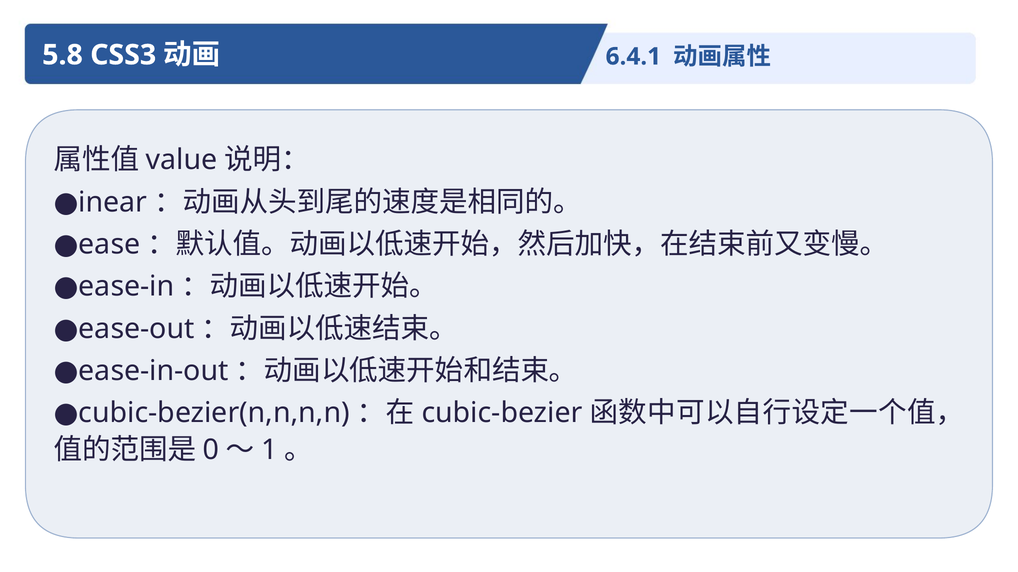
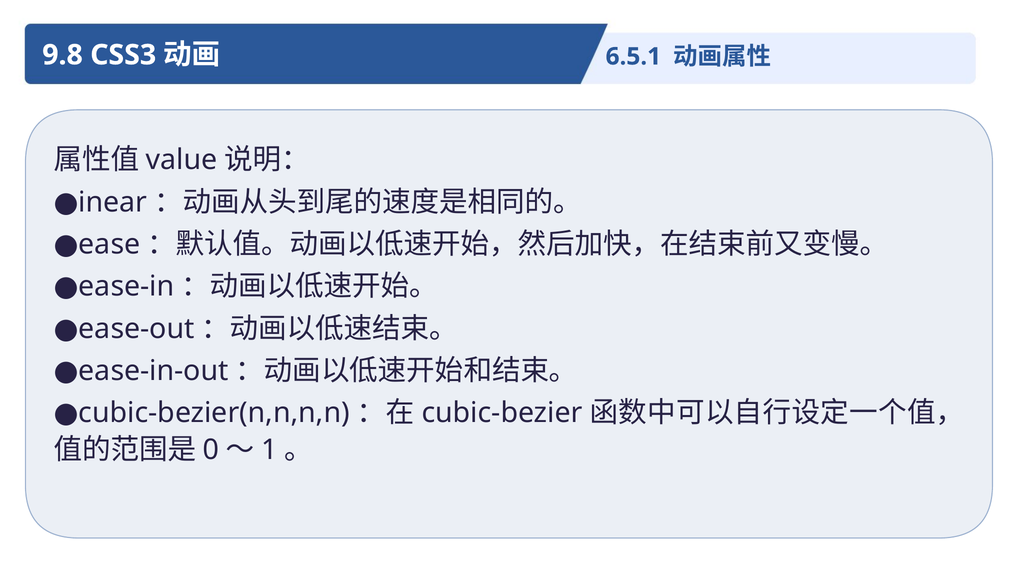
5.8: 5.8 -> 9.8 (63, 55)
6.4.1: 6.4.1 -> 6.5.1 (633, 57)
